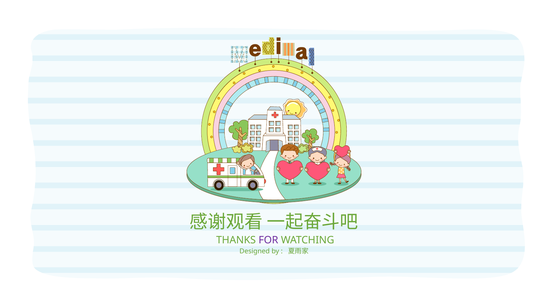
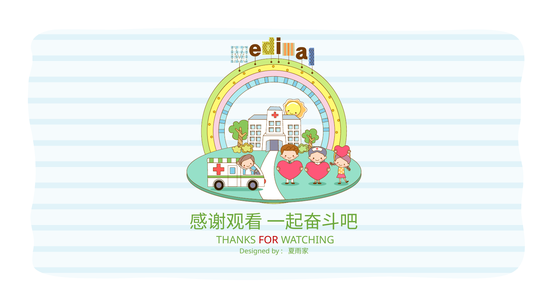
FOR colour: purple -> red (268, 240)
